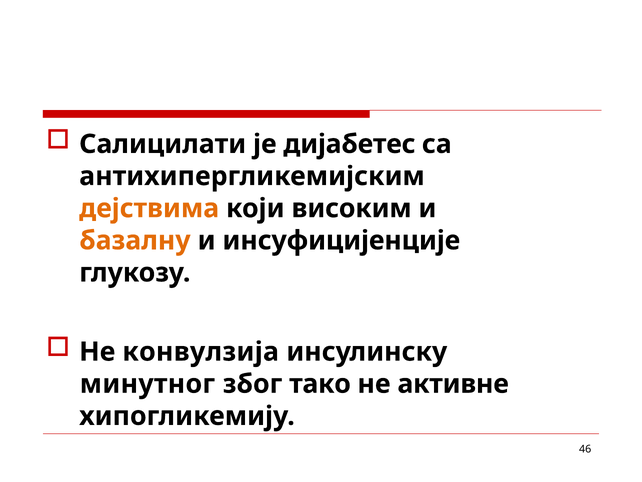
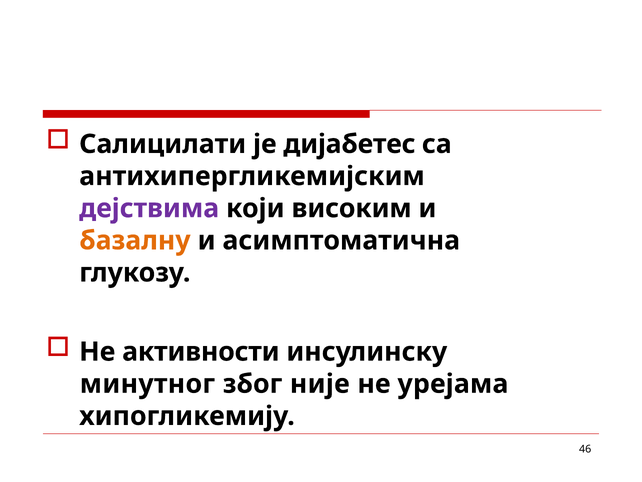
дејствима colour: orange -> purple (149, 208)
инсуфицијенције: инсуфицијенције -> асимптоматична (341, 240)
конвулзија: конвулзија -> активности (201, 351)
тако: тако -> није (320, 384)
активне: активне -> урејама (453, 384)
